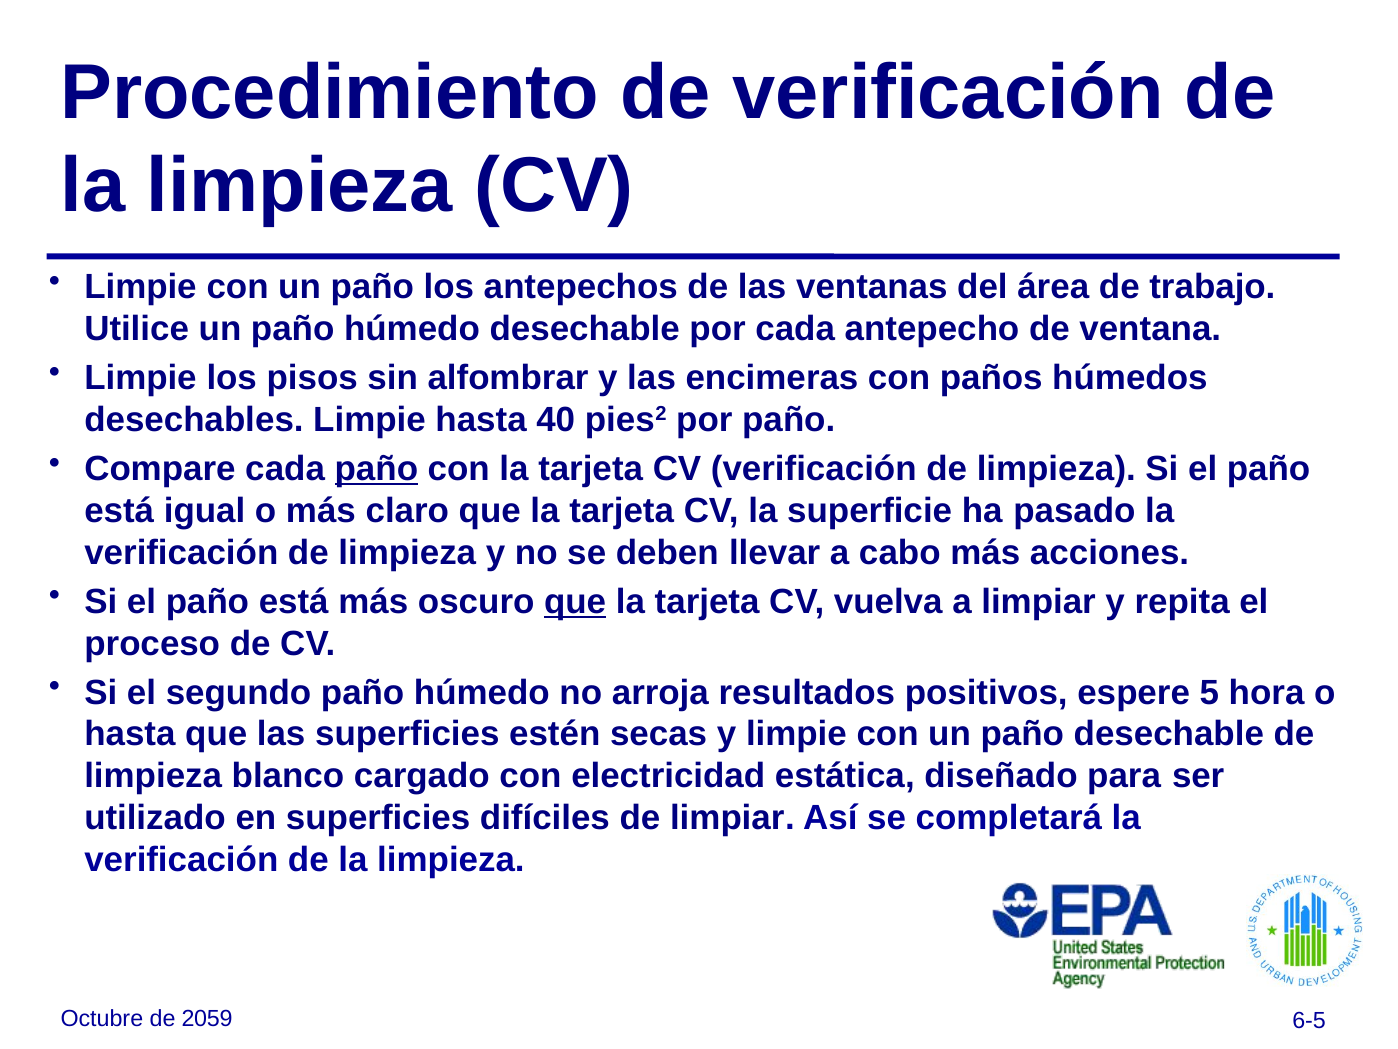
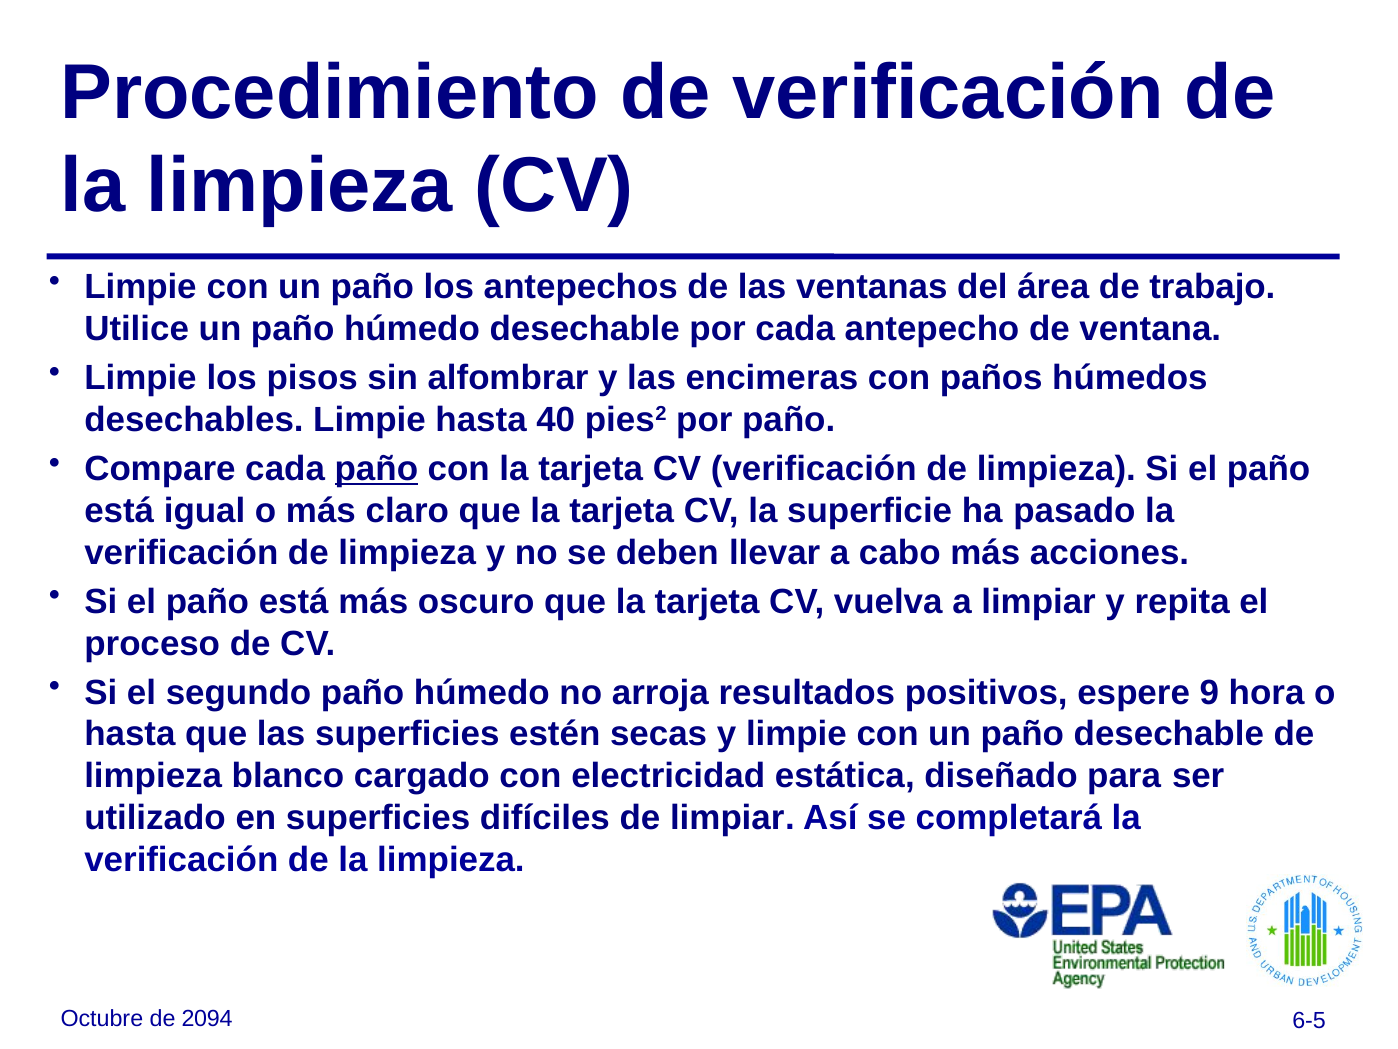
que underline: present -> none (575, 601)
5: 5 -> 9 (1209, 692)
2059: 2059 -> 2094 (207, 1018)
